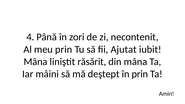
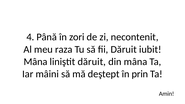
meu prin: prin -> raza (64, 49)
fii Ajutat: Ajutat -> Dăruit (124, 49)
liniştit răsărit: răsărit -> dăruit (92, 62)
